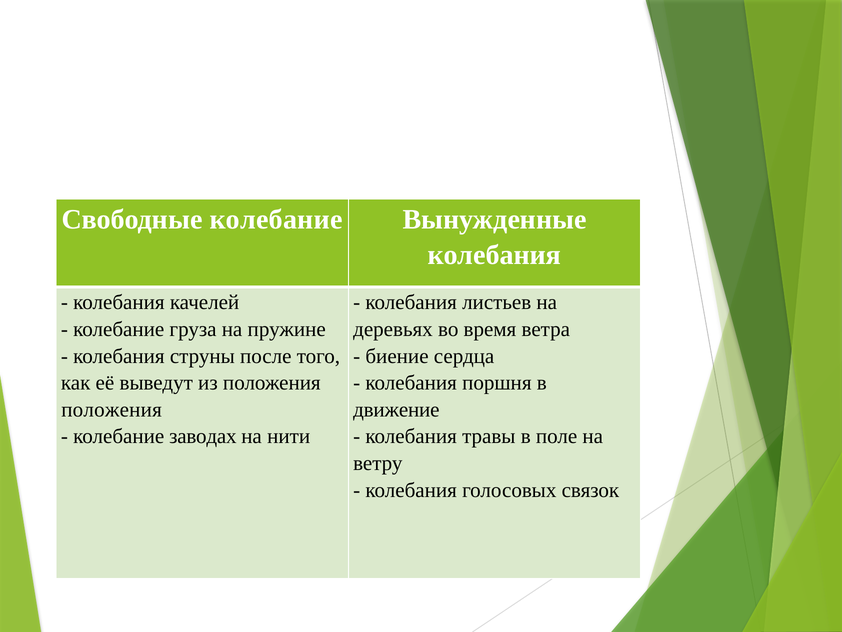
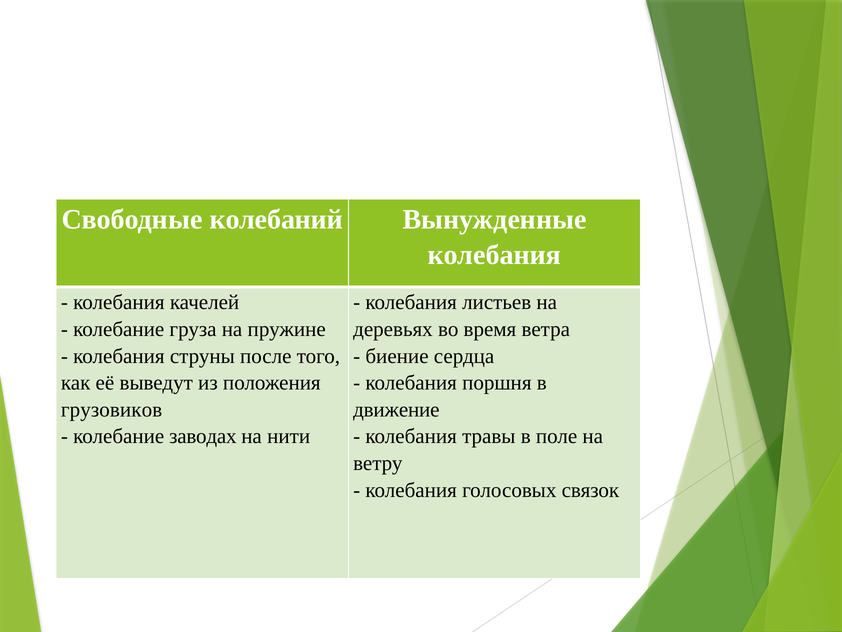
Свободные колебание: колебание -> колебаний (276, 219)
положения: положения -> грузовиков (112, 409)
